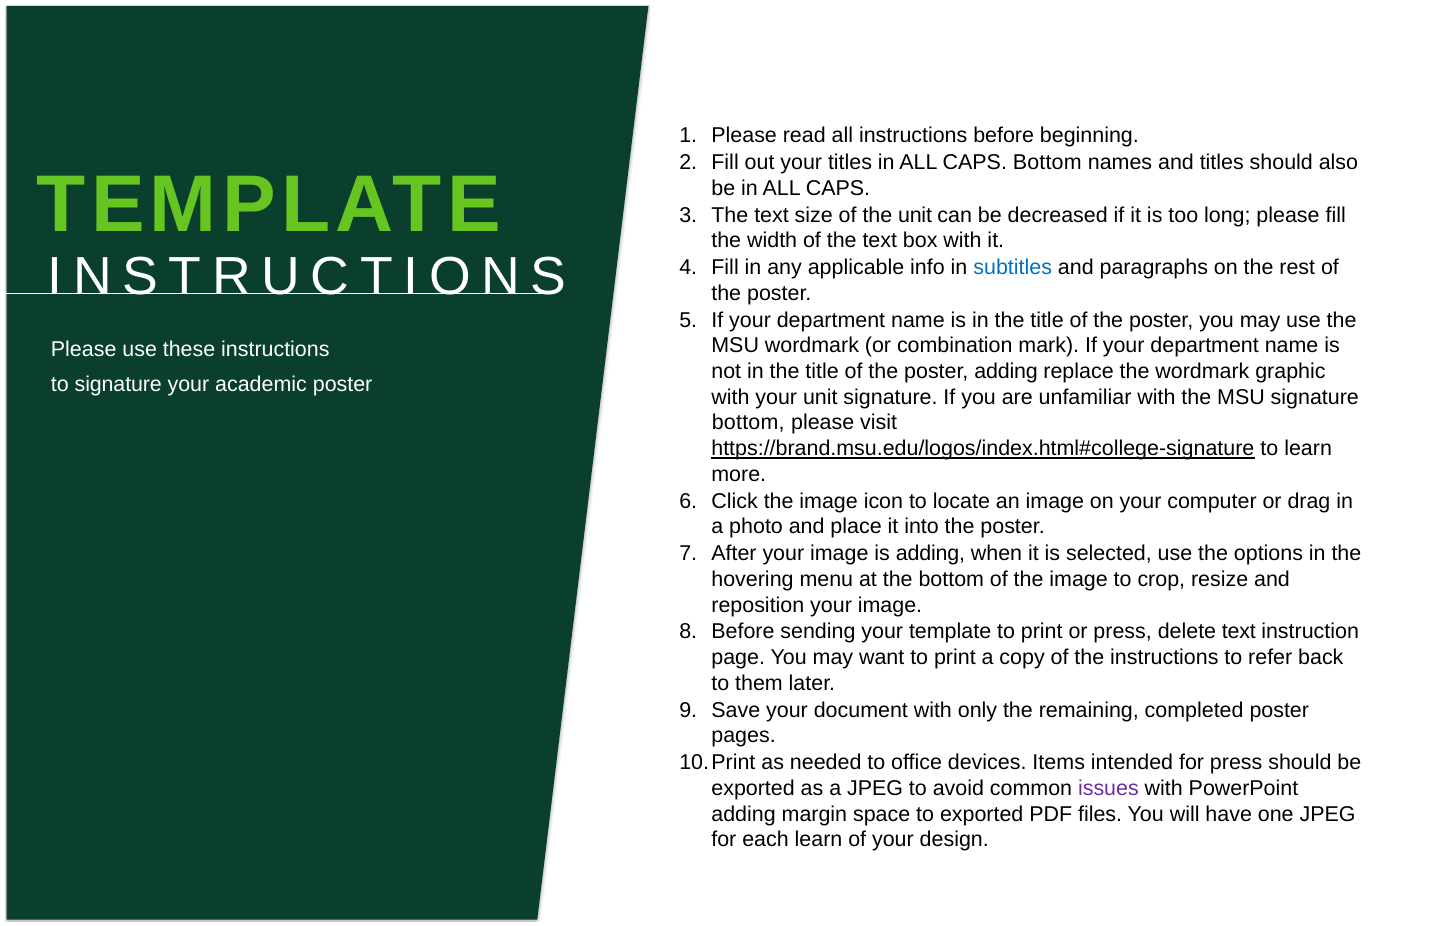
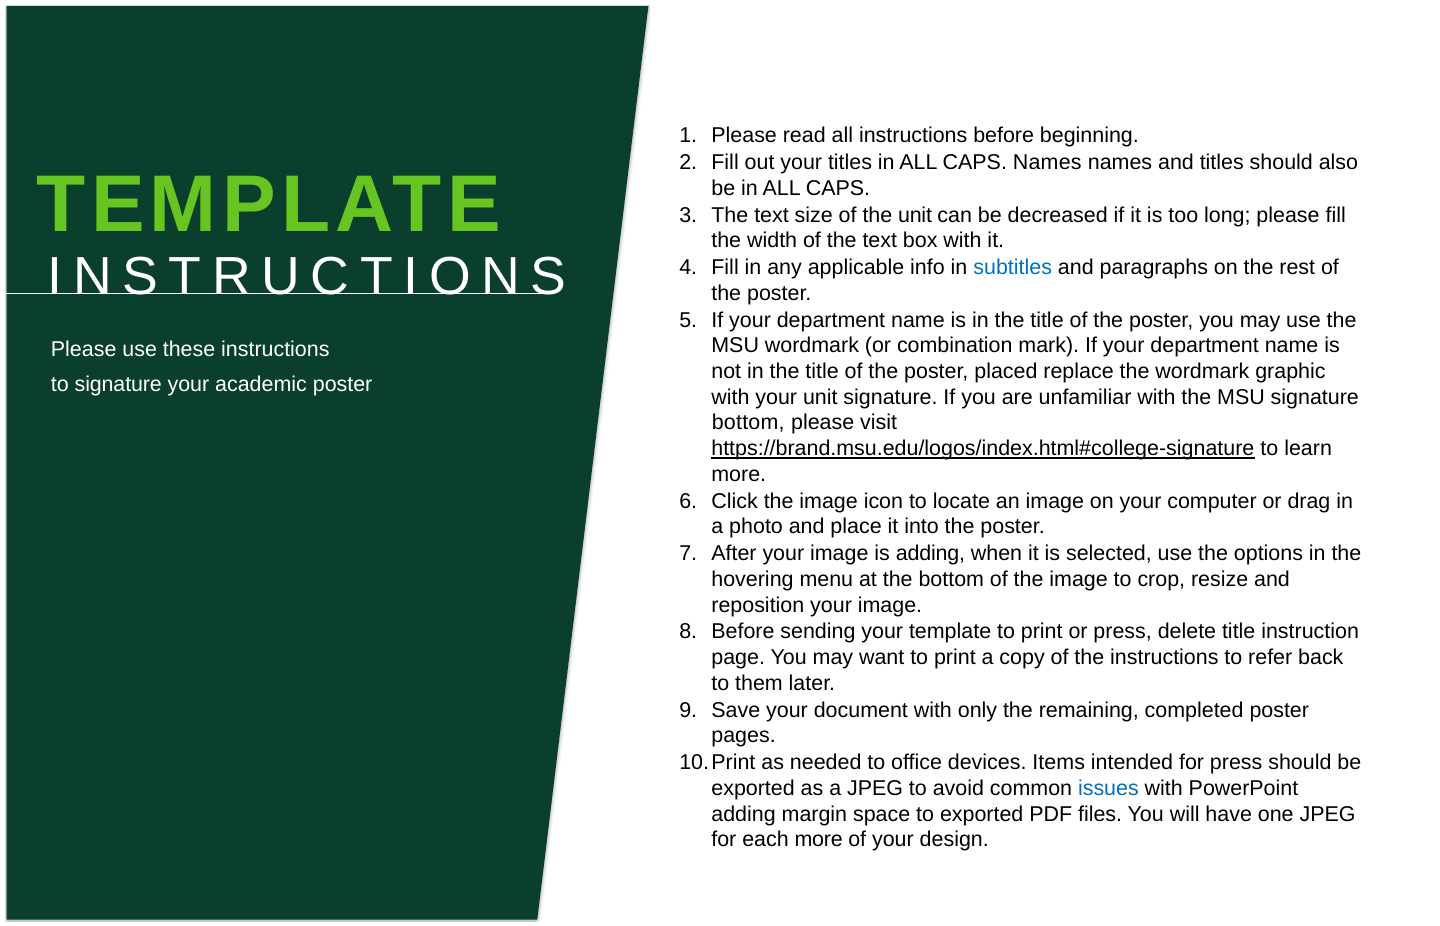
CAPS Bottom: Bottom -> Names (1047, 162)
poster adding: adding -> placed (1006, 371)
delete text: text -> title (1239, 632)
issues colour: purple -> blue (1108, 788)
each learn: learn -> more (819, 840)
